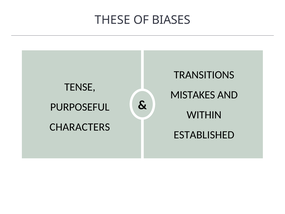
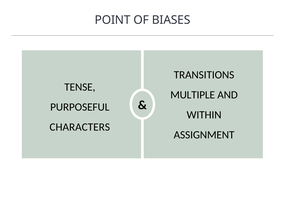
THESE: THESE -> POINT (113, 20)
MISTAKES: MISTAKES -> MULTIPLE (193, 95)
ESTABLISHED: ESTABLISHED -> ASSIGNMENT (204, 135)
